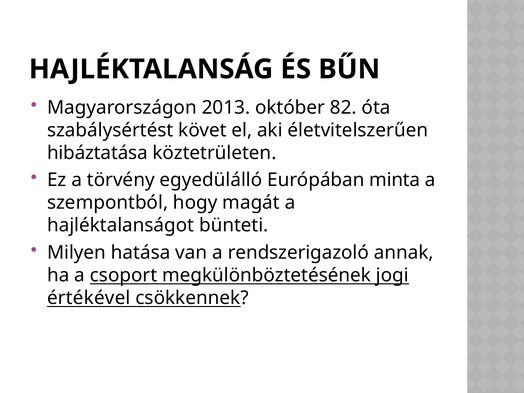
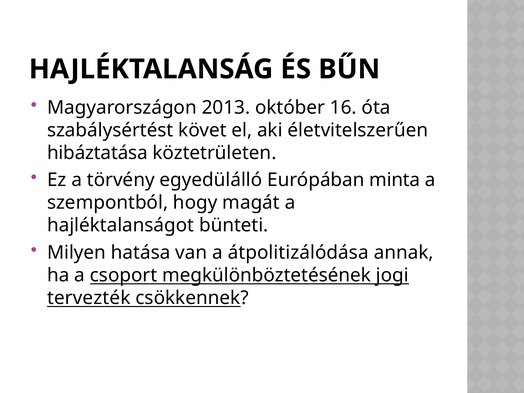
82: 82 -> 16 (343, 108)
rendszerigazoló: rendszerigazoló -> átpolitizálódása (298, 252)
értékével: értékével -> tervezték (89, 298)
